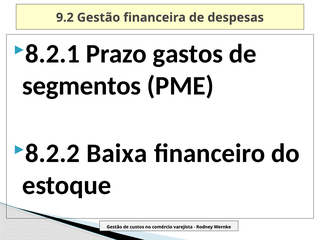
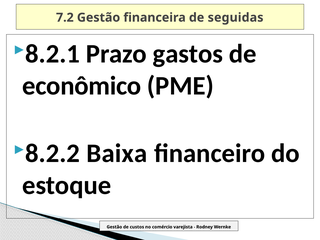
9.2: 9.2 -> 7.2 (65, 18)
despesas: despesas -> seguidas (236, 18)
segmentos: segmentos -> econômico (82, 86)
